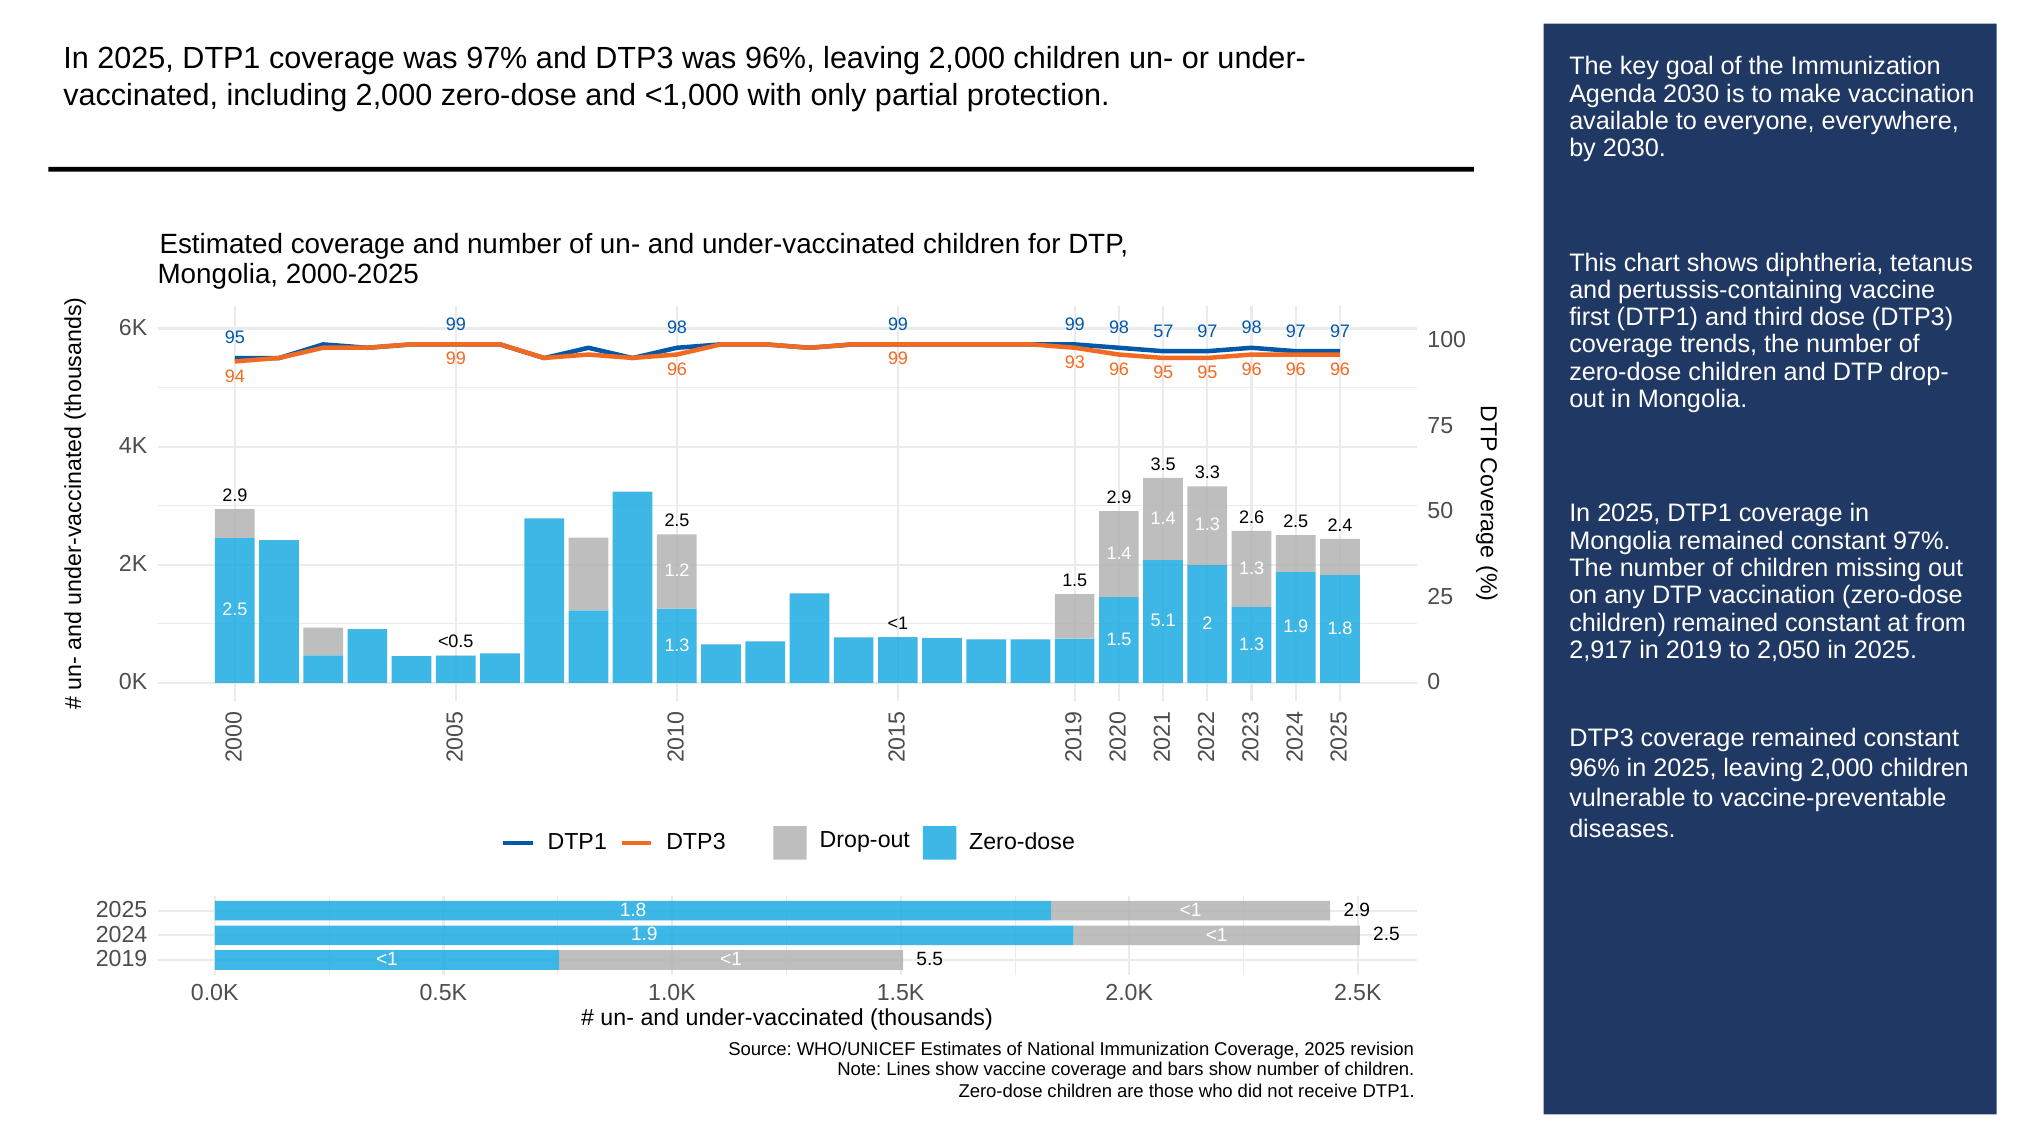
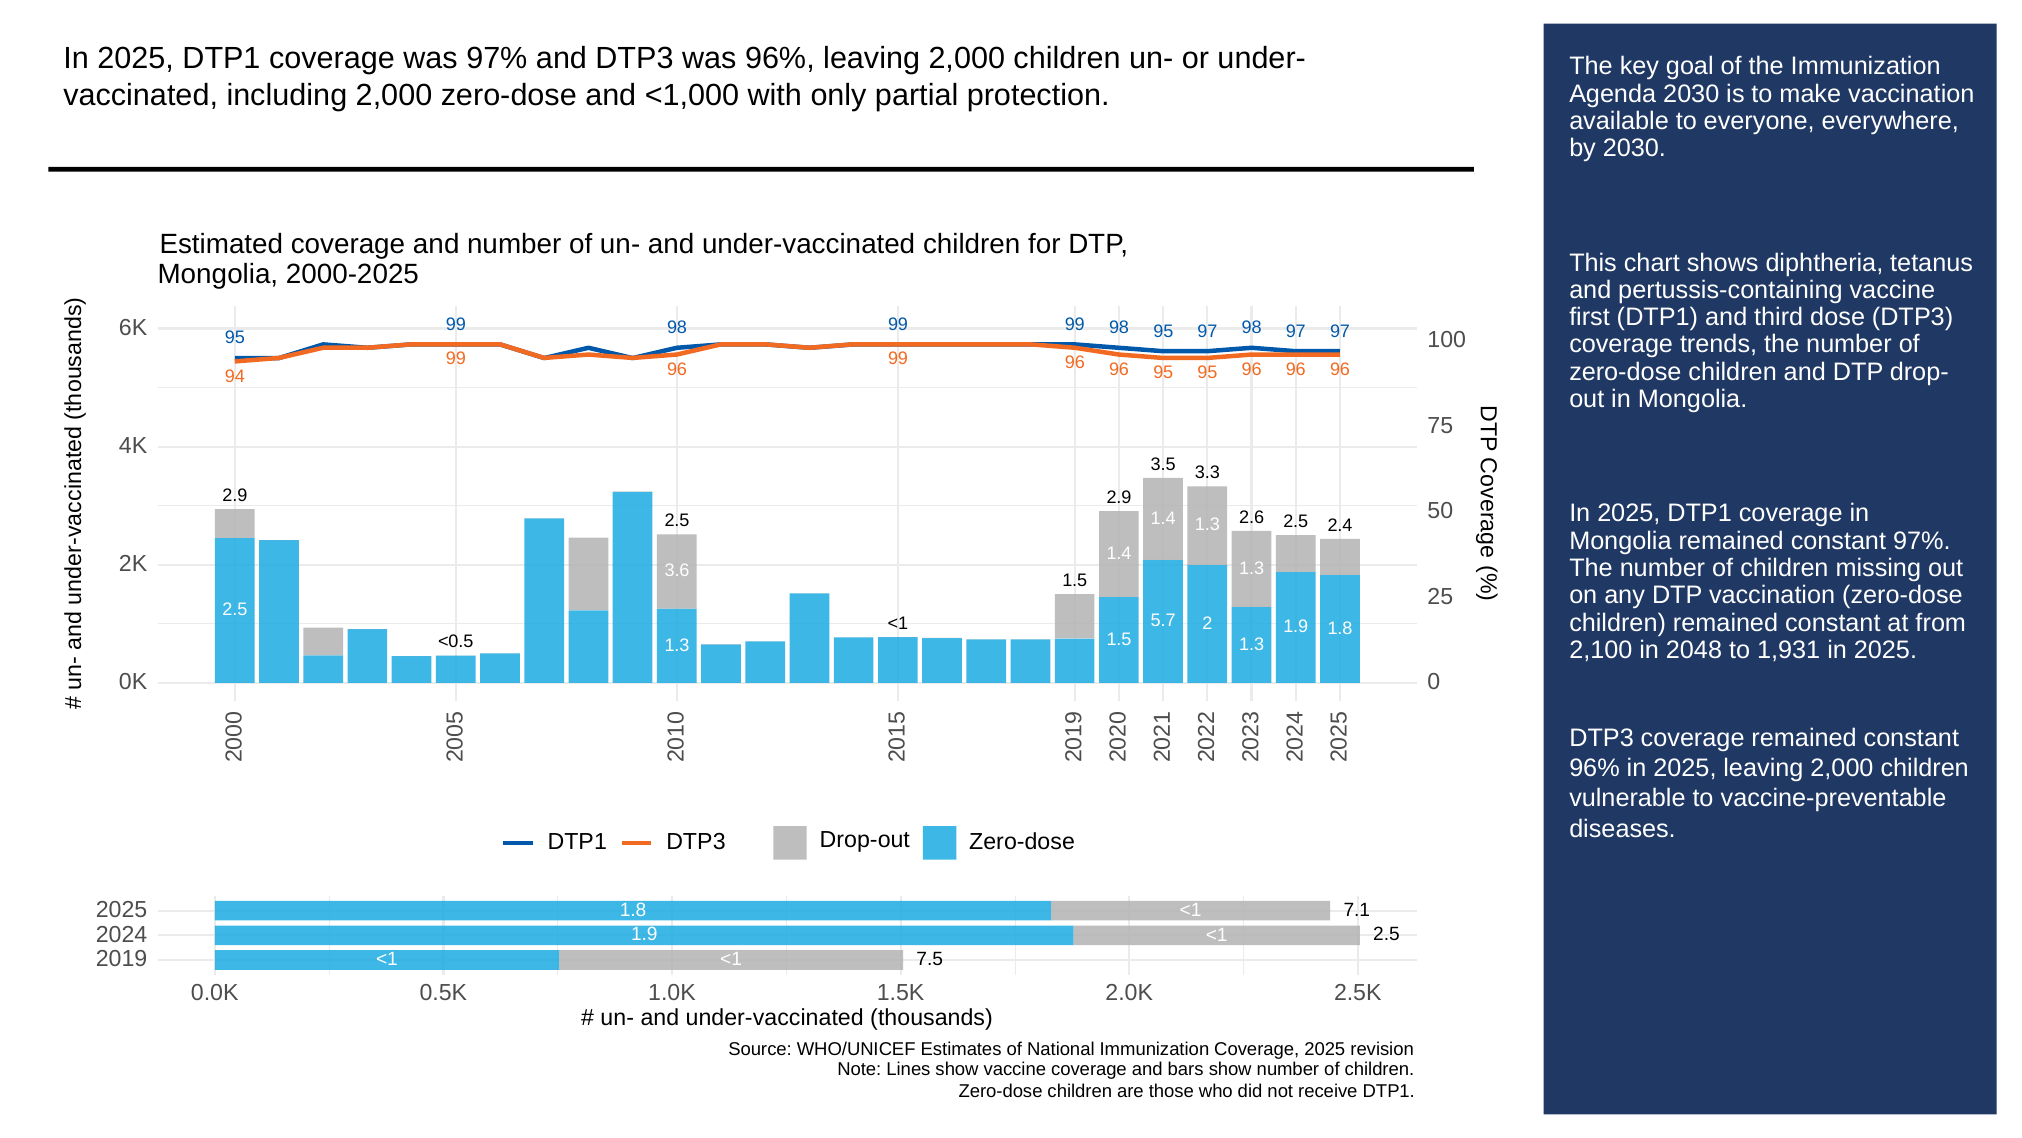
98 57: 57 -> 95 (1163, 331)
93: 93 -> 96 (1075, 362)
1.2: 1.2 -> 3.6 (677, 570)
5.1: 5.1 -> 5.7 (1163, 620)
2,917: 2,917 -> 2,100 (1601, 650)
in 2019: 2019 -> 2048 (1694, 650)
2,050: 2,050 -> 1,931 (1789, 650)
2.9: 2.9 -> 7.1 (1357, 910)
5.5: 5.5 -> 7.5 (930, 959)
